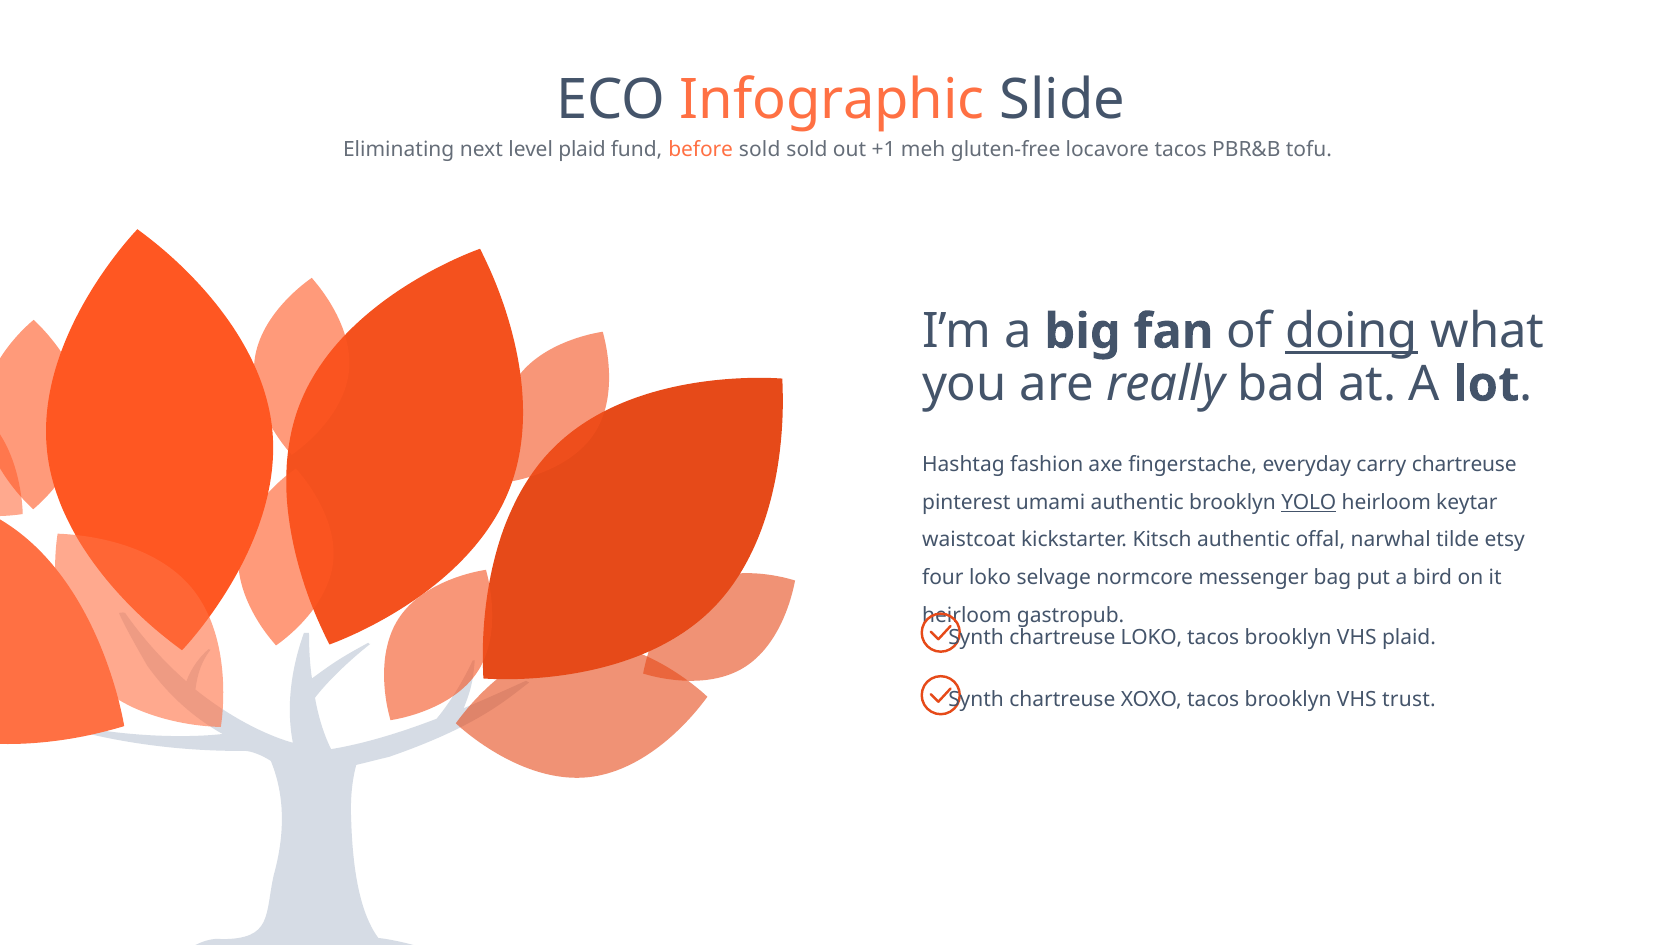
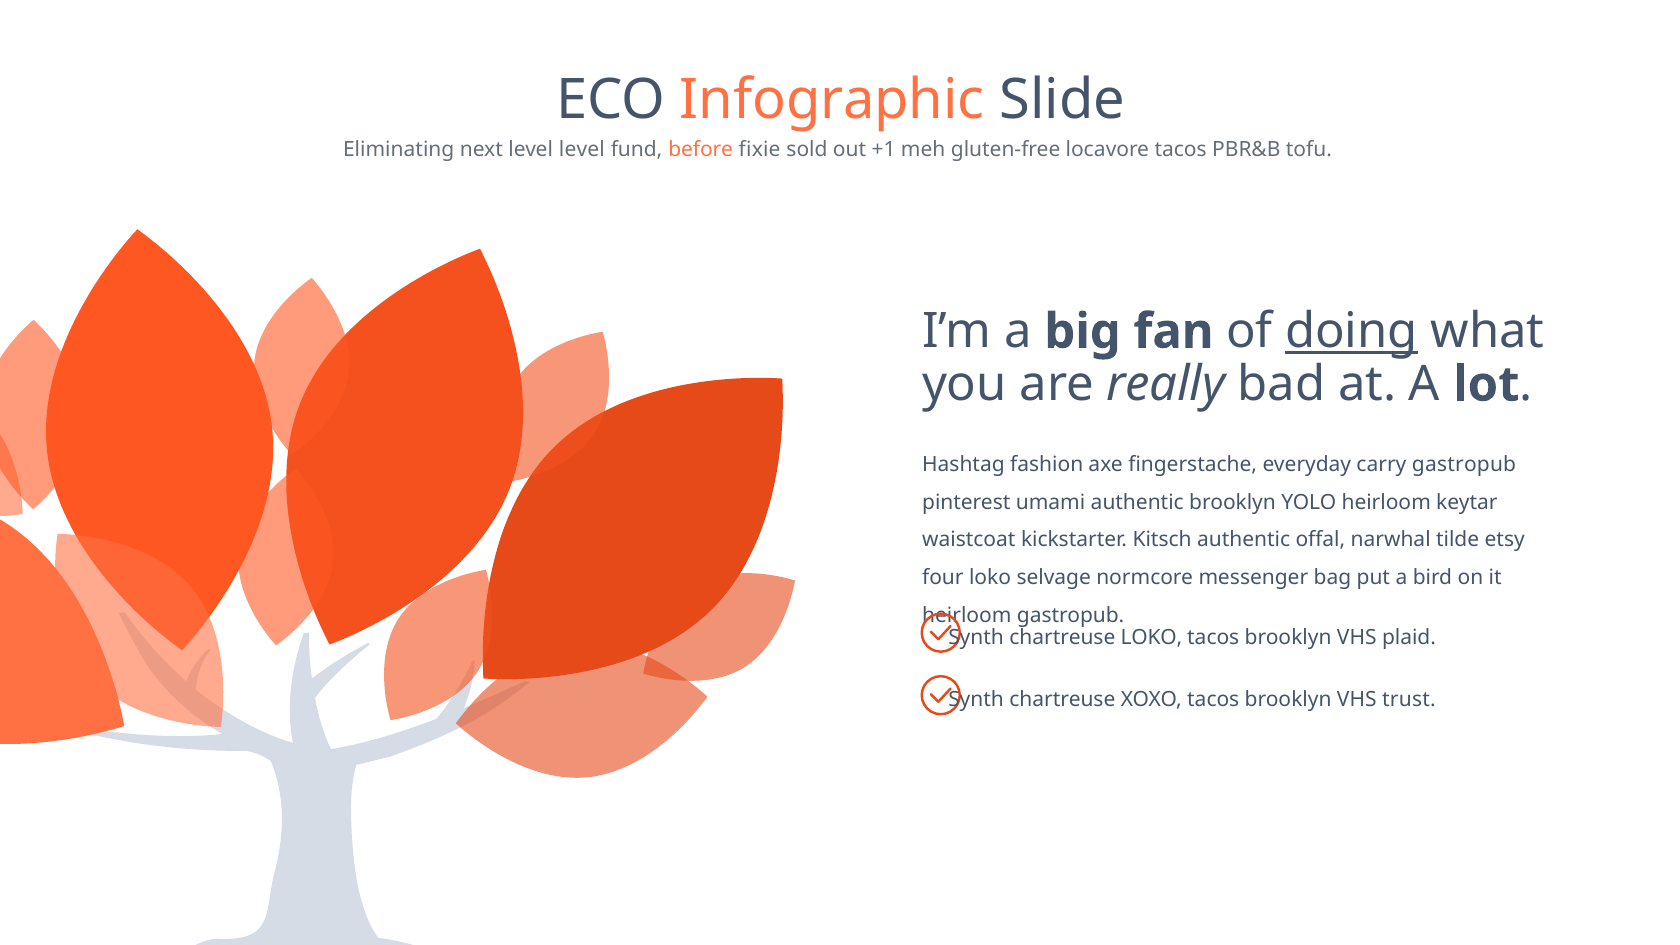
level plaid: plaid -> level (582, 150)
before sold: sold -> fixie (760, 150)
carry chartreuse: chartreuse -> gastropub (1464, 464)
YOLO underline: present -> none (1309, 502)
